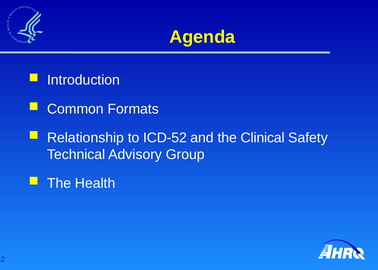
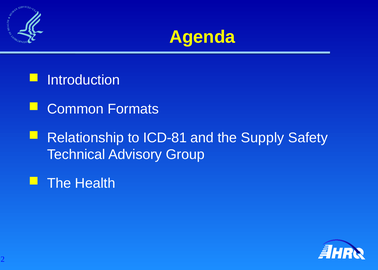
ICD-52: ICD-52 -> ICD-81 (165, 138)
Clinical: Clinical -> Supply (263, 138)
